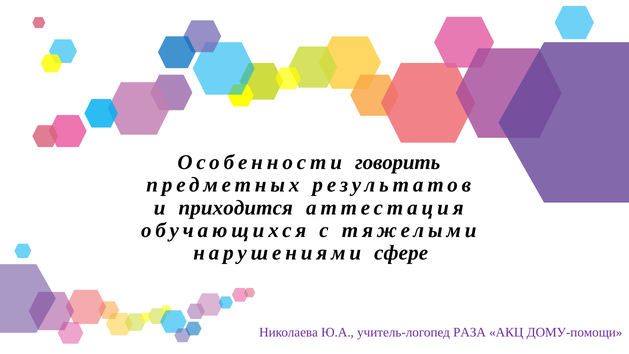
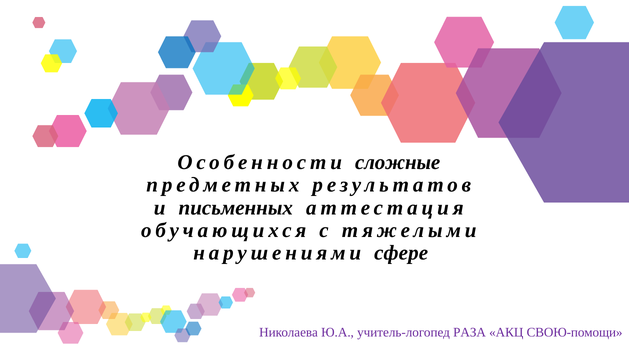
говорить: говорить -> сложные (398, 162)
приходится: приходится -> письменных (236, 208)
ДОМУ-помощи: ДОМУ-помощи -> СВОЮ-помощи (575, 332)
